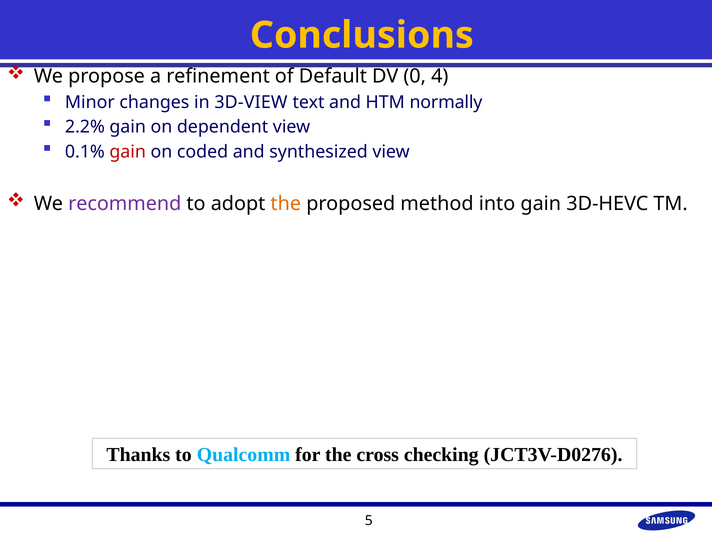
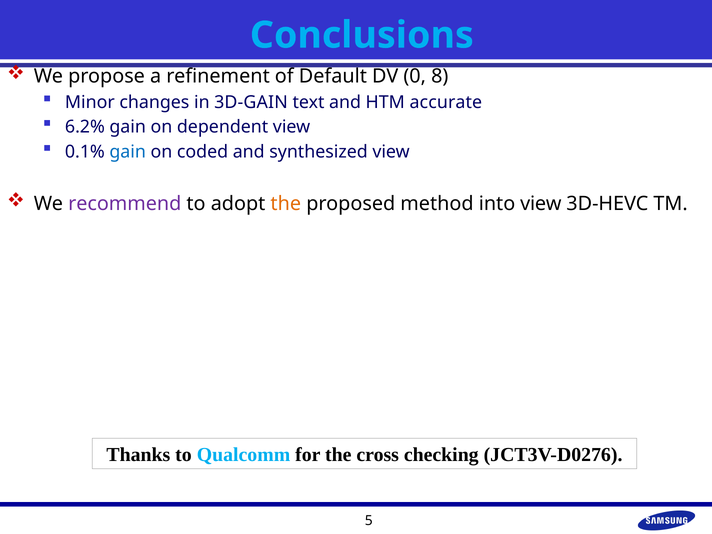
Conclusions colour: yellow -> light blue (362, 35)
4: 4 -> 8 (440, 76)
3D-VIEW: 3D-VIEW -> 3D-GAIN (251, 102)
normally: normally -> accurate (446, 102)
2.2%: 2.2% -> 6.2% (85, 127)
gain colour: red -> blue (128, 152)
into gain: gain -> view (541, 204)
